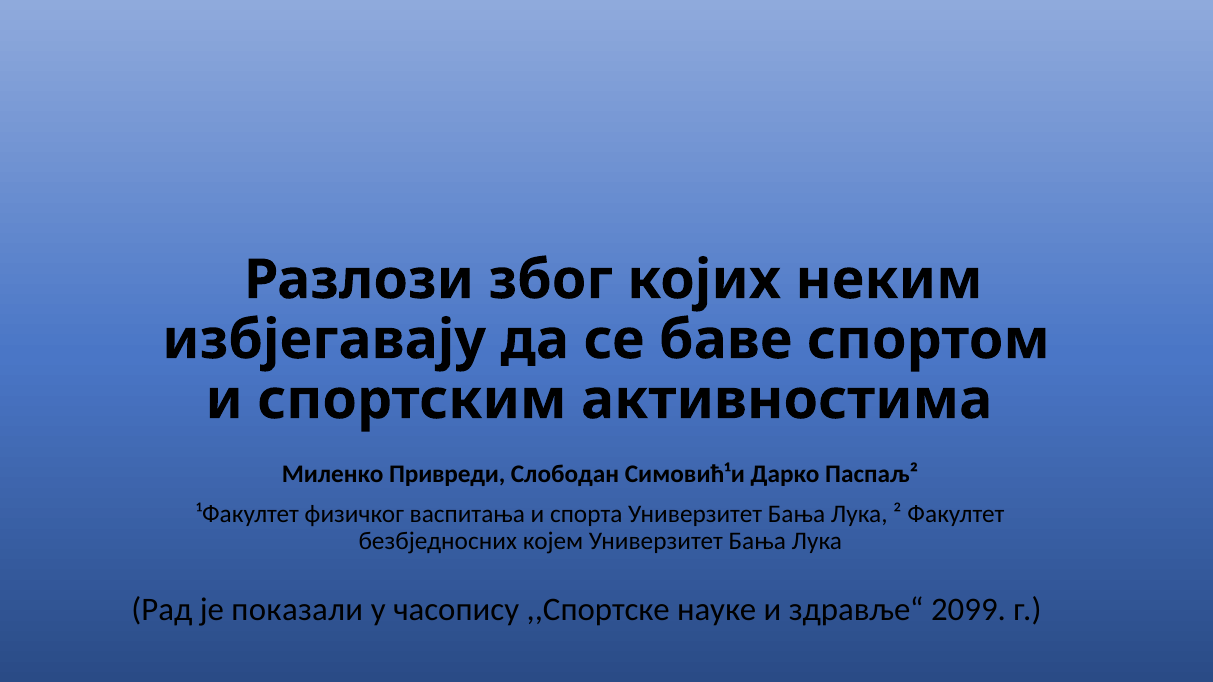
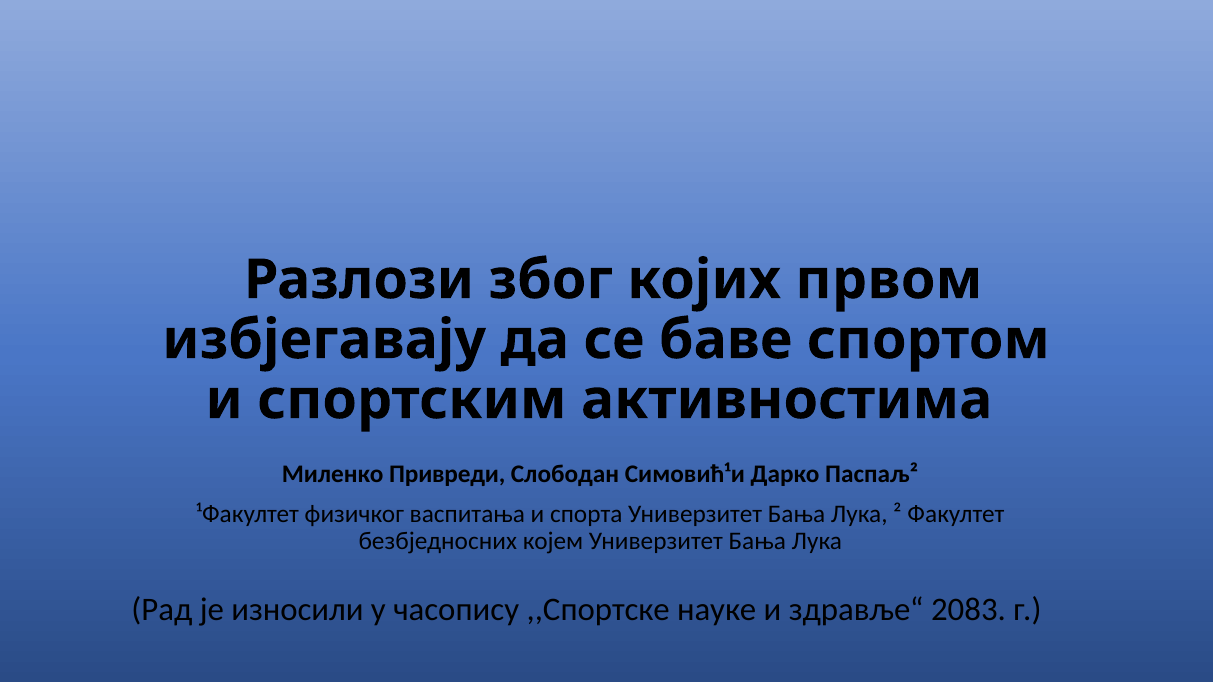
неким: неким -> првом (889, 280)
показали: показали -> износили (297, 610)
2099: 2099 -> 2083 (969, 610)
